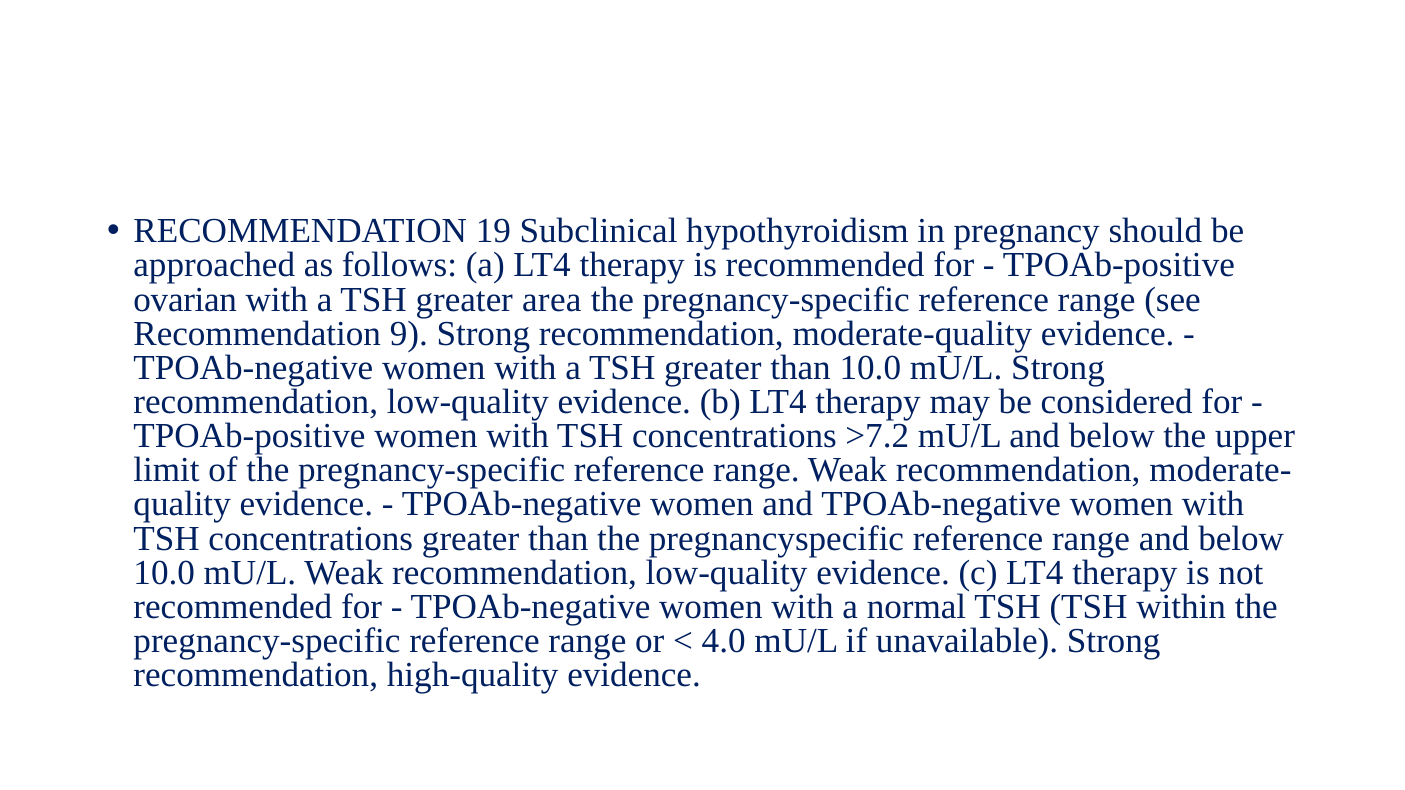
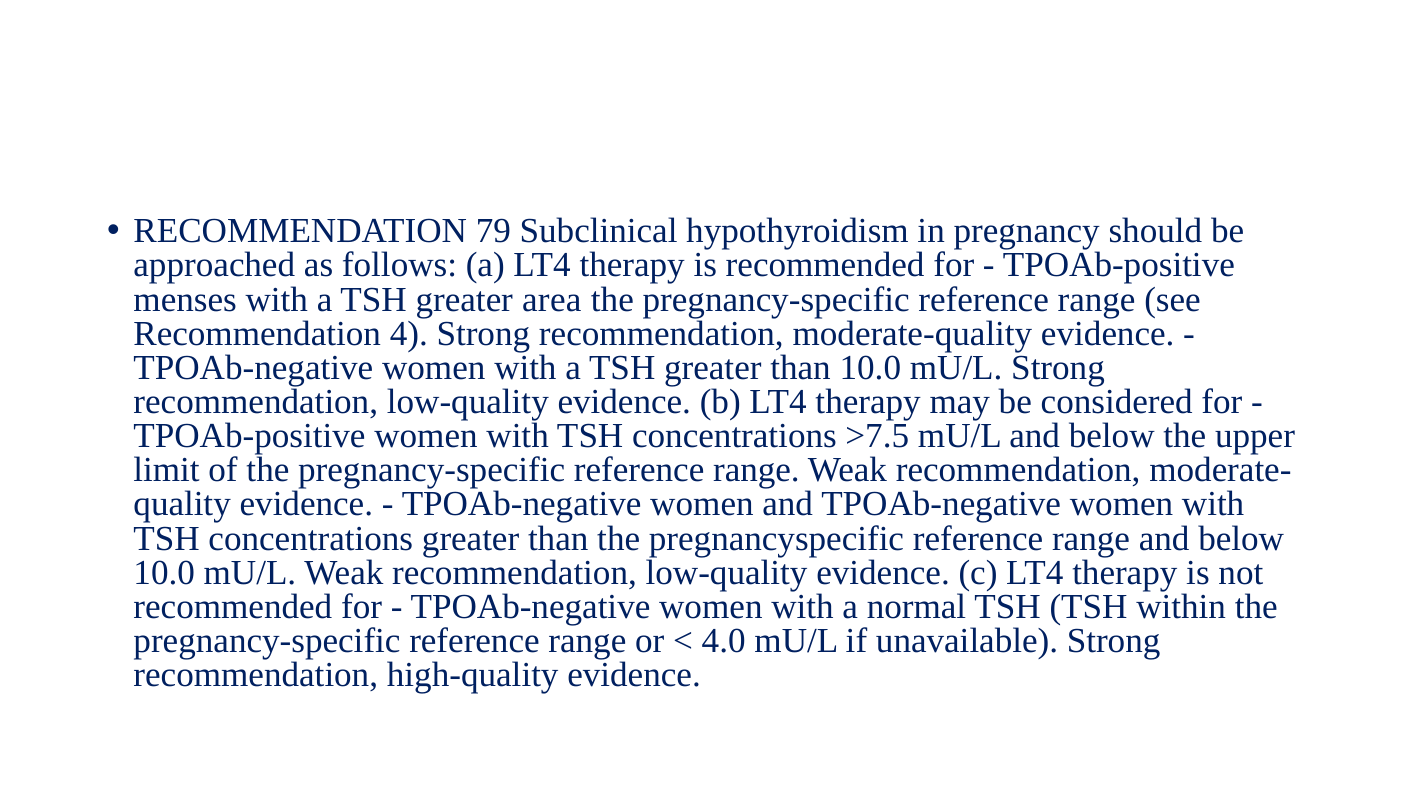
19: 19 -> 79 (493, 231)
ovarian: ovarian -> menses (185, 300)
9: 9 -> 4 (409, 334)
>7.2: >7.2 -> >7.5 (877, 436)
